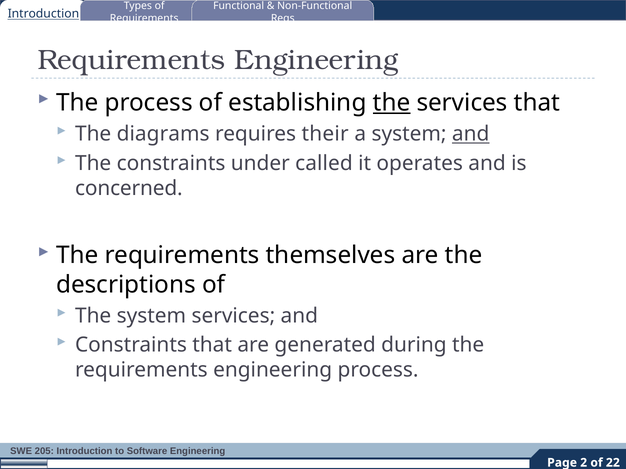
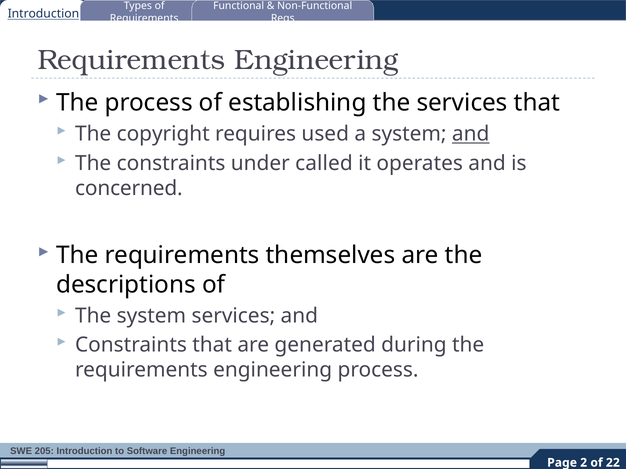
the underline: present -> none (392, 103)
diagrams: diagrams -> copyright (163, 134)
their: their -> used (325, 134)
